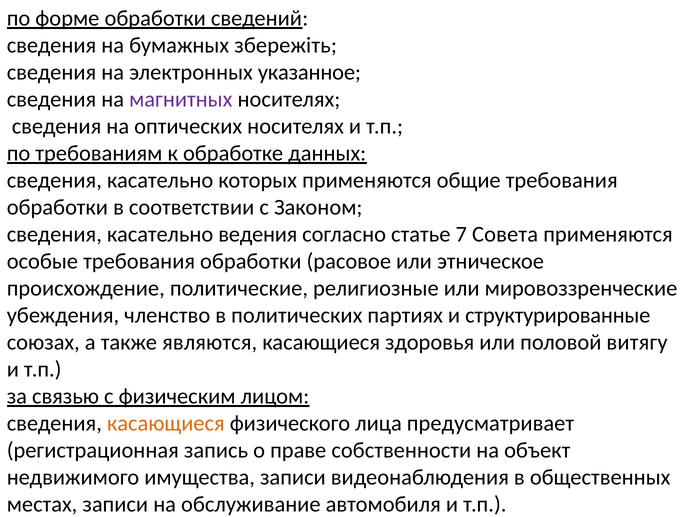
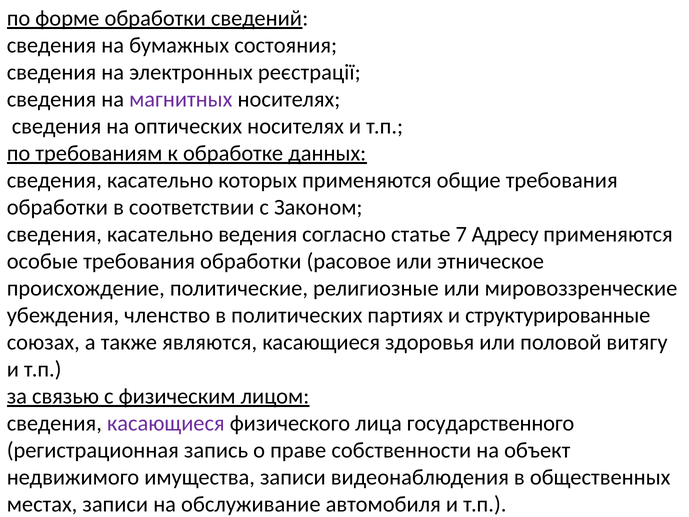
збережіть: збережіть -> состояния (286, 45)
указанное: указанное -> реєстрації (309, 72)
Совета: Совета -> Адресу (505, 234)
касающиеся colour: orange -> purple (166, 423)
предусматривает: предусматривает -> государственного (491, 423)
